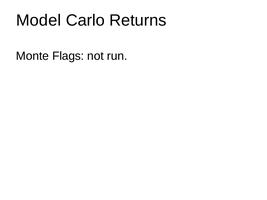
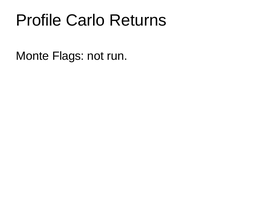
Model: Model -> Profile (39, 20)
